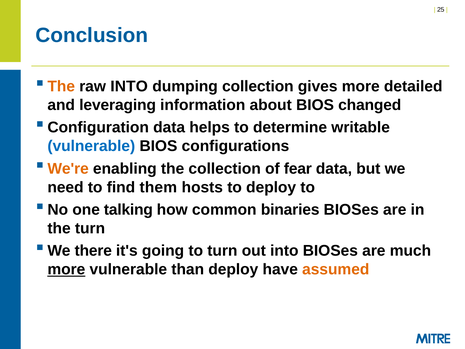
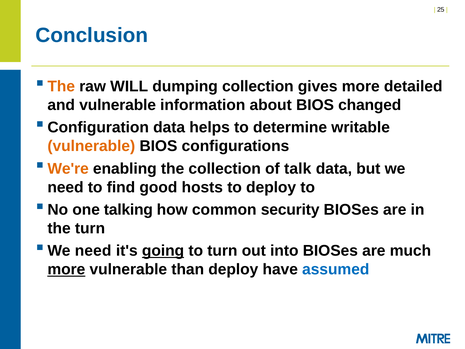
raw INTO: INTO -> WILL (129, 86)
and leveraging: leveraging -> vulnerable (118, 105)
vulnerable colour: blue -> orange (91, 146)
fear: fear -> talk (298, 169)
them: them -> good (158, 187)
binaries: binaries -> security (290, 210)
there: there -> need (93, 251)
going underline: none -> present (163, 251)
assumed colour: orange -> blue (336, 269)
